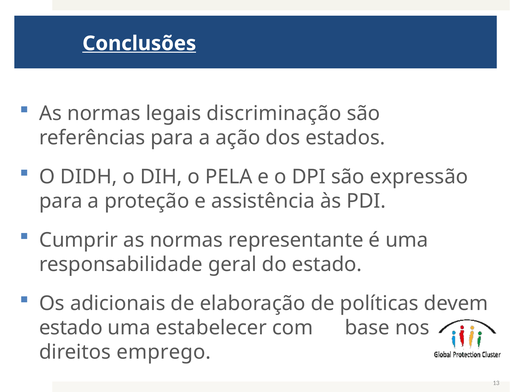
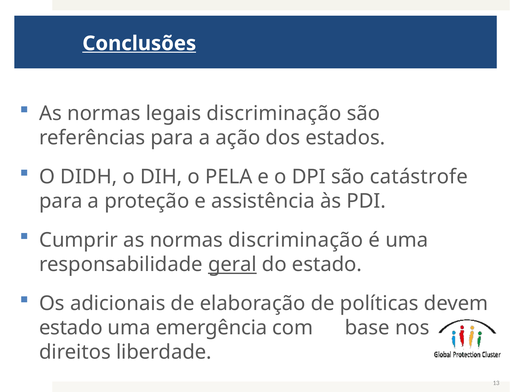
expressão: expressão -> catástrofe (419, 177)
normas representante: representante -> discriminação (296, 240)
geral underline: none -> present (232, 265)
estabelecer: estabelecer -> emergência (211, 328)
emprego: emprego -> liberdade (164, 352)
